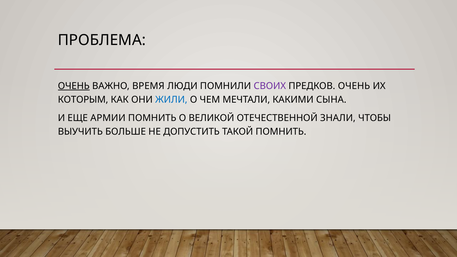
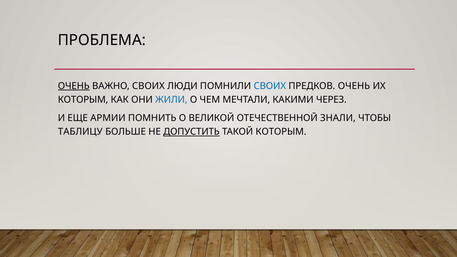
ВАЖНО ВРЕМЯ: ВРЕМЯ -> СВОИХ (148, 86)
СВОИХ colour: purple -> blue (270, 86)
СЫНА: СЫНА -> ЧЕРЕЗ (331, 100)
ВЫУЧИТЬ: ВЫУЧИТЬ -> ТАБЛИЦУ (80, 132)
ДОПУСТИТЬ underline: none -> present (191, 132)
ТАКОЙ ПОМНИТЬ: ПОМНИТЬ -> КОТОРЫМ (281, 132)
